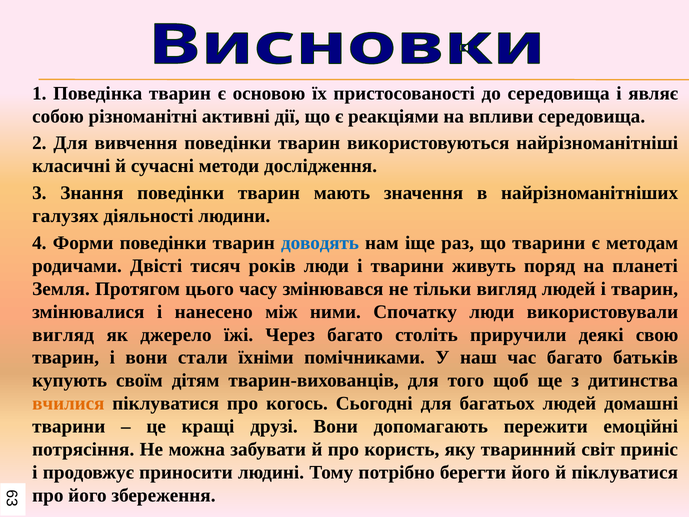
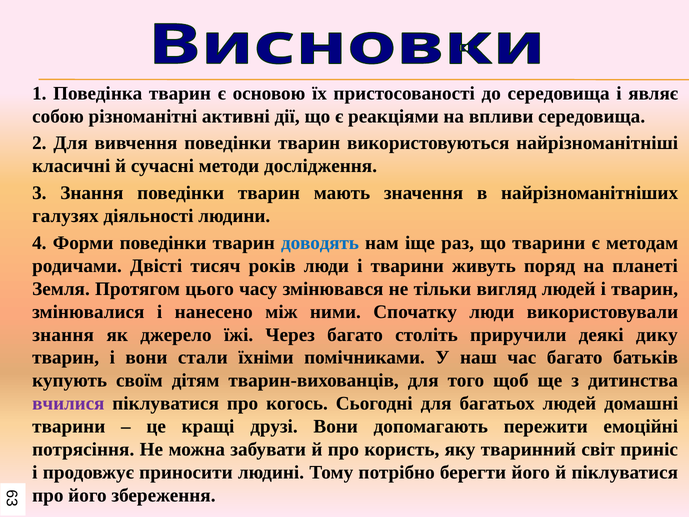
вигляд: вигляд -> знання (63, 335)
свою: свою -> дику (657, 335)
вчилися colour: orange -> purple (68, 403)
